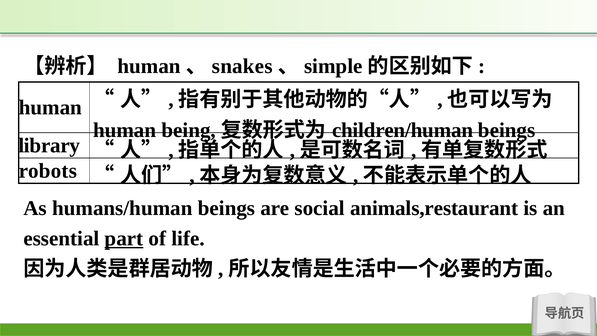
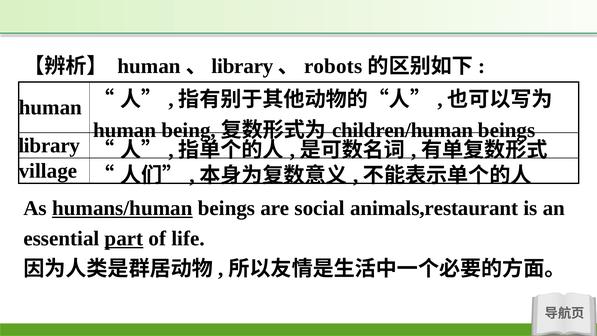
snakes: snakes -> library (242, 66)
simple: simple -> robots (333, 66)
robots: robots -> village (48, 171)
humans/human underline: none -> present (122, 208)
